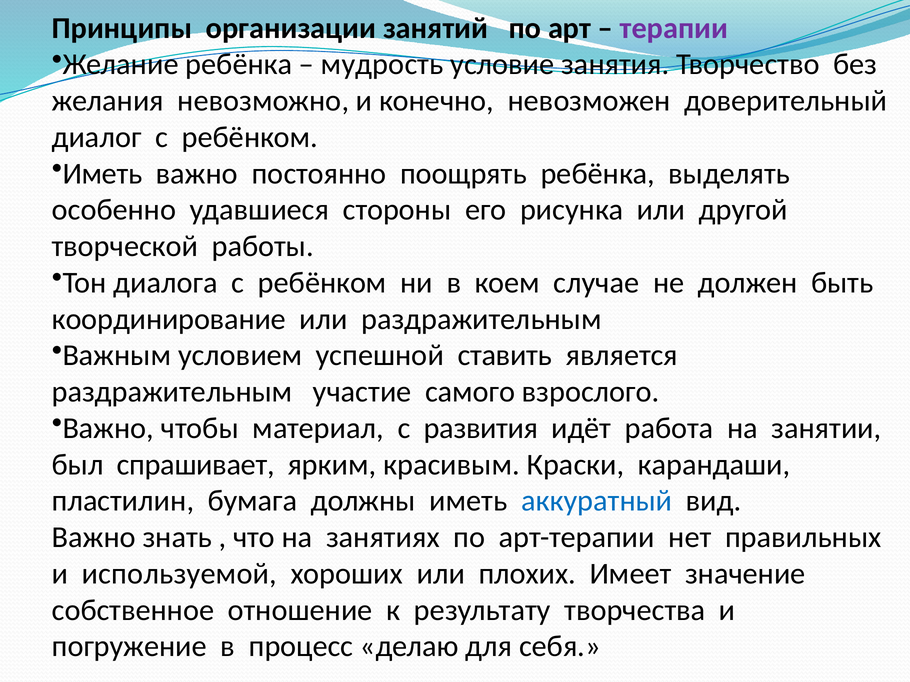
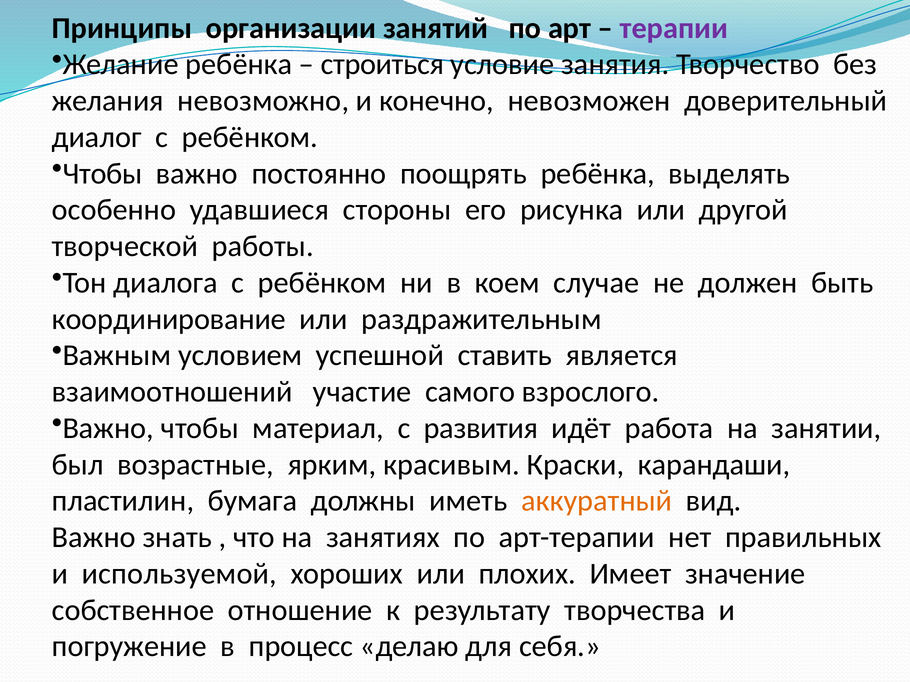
мудрость: мудрость -> строиться (382, 65)
Иметь: Иметь -> Чтобы (102, 174)
раздражительным: раздражительным -> взаимоотношений (172, 392)
спрашивает: спрашивает -> возрастные (196, 465)
аккуратный colour: blue -> orange (597, 501)
